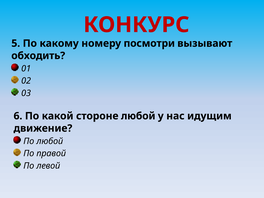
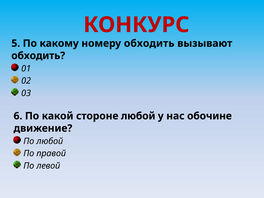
номеру посмотри: посмотри -> обходить (149, 43)
идущим: идущим -> обочине (209, 116)
